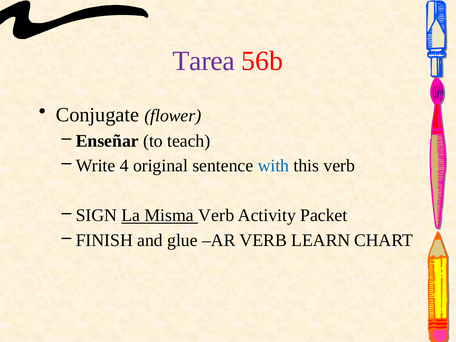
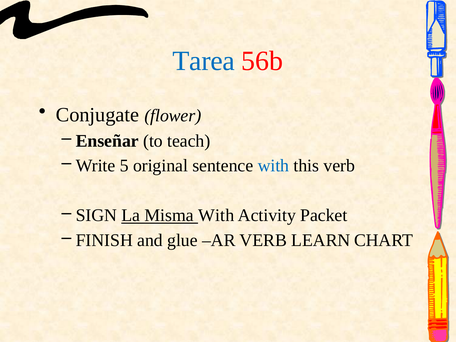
Tarea colour: purple -> blue (204, 61)
4: 4 -> 5 (124, 166)
Misma Verb: Verb -> With (216, 215)
